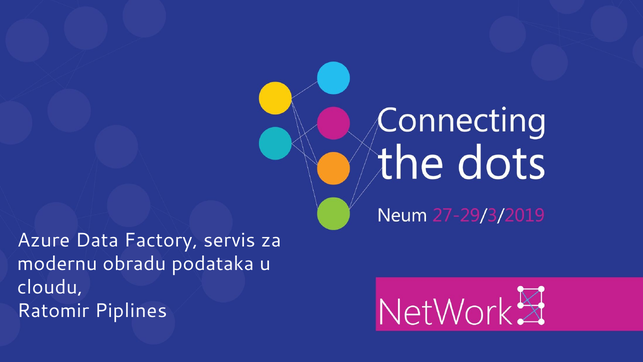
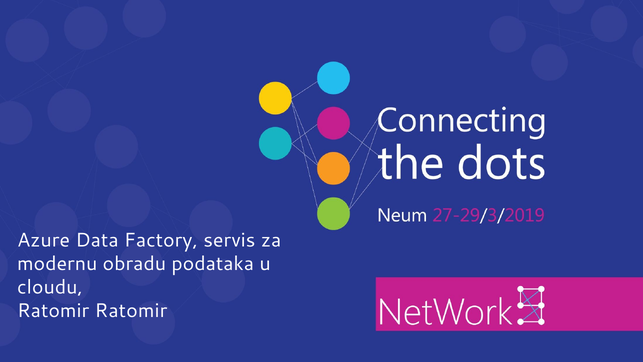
Ratomir Piplines: Piplines -> Ratomir (131, 311)
